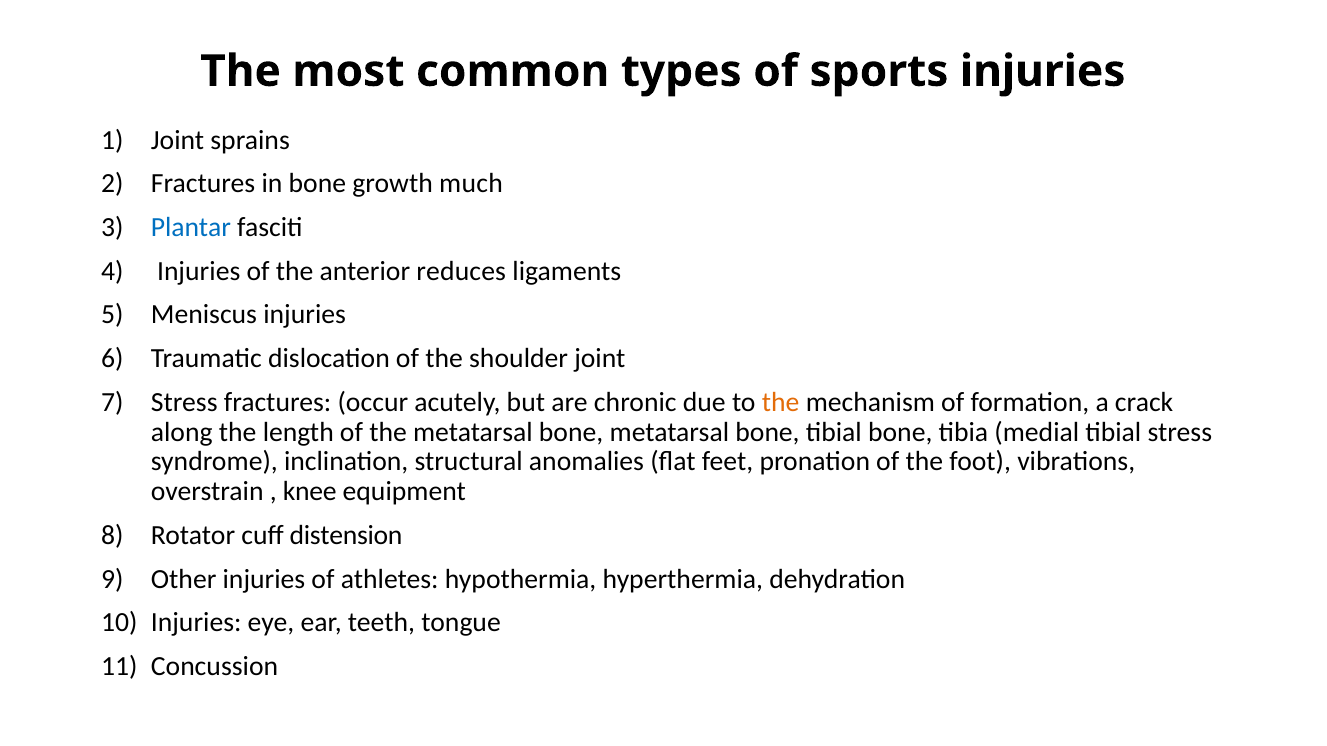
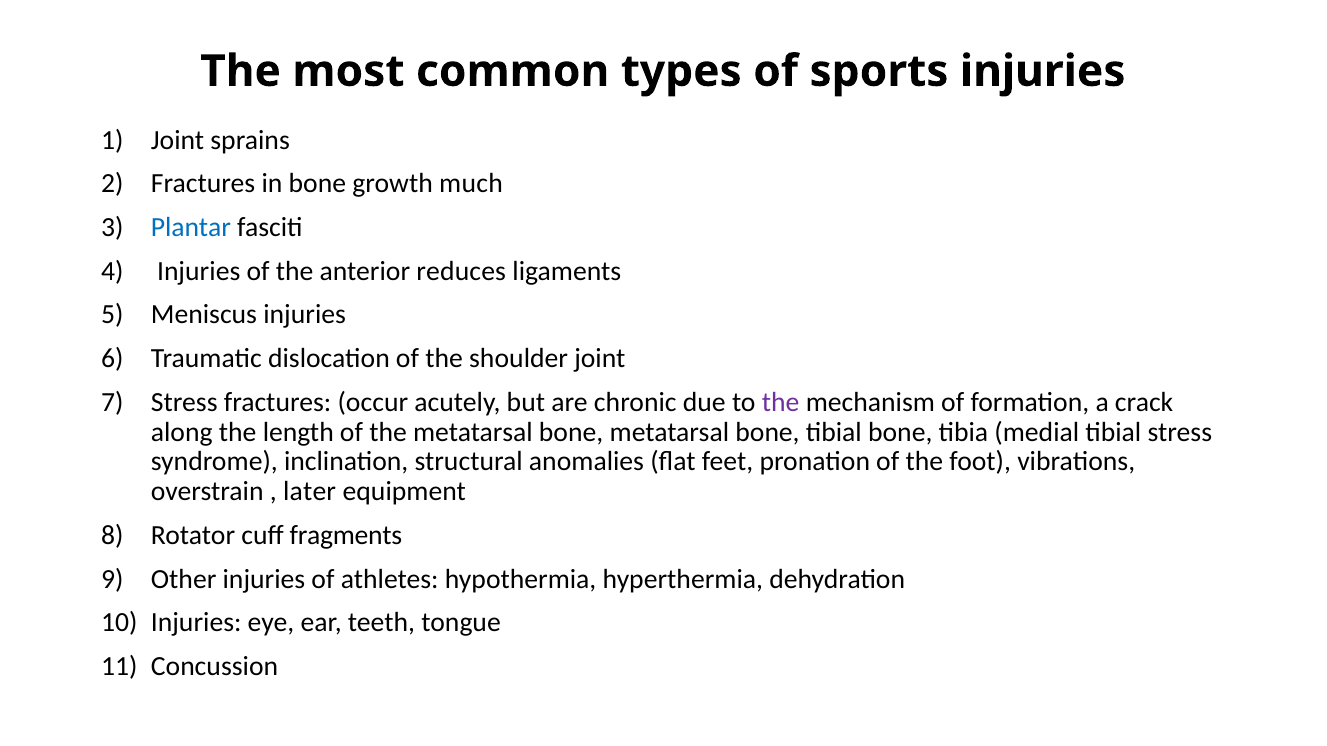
the colour: orange -> purple (781, 402)
knee: knee -> later (310, 492)
distension: distension -> fragments (346, 536)
